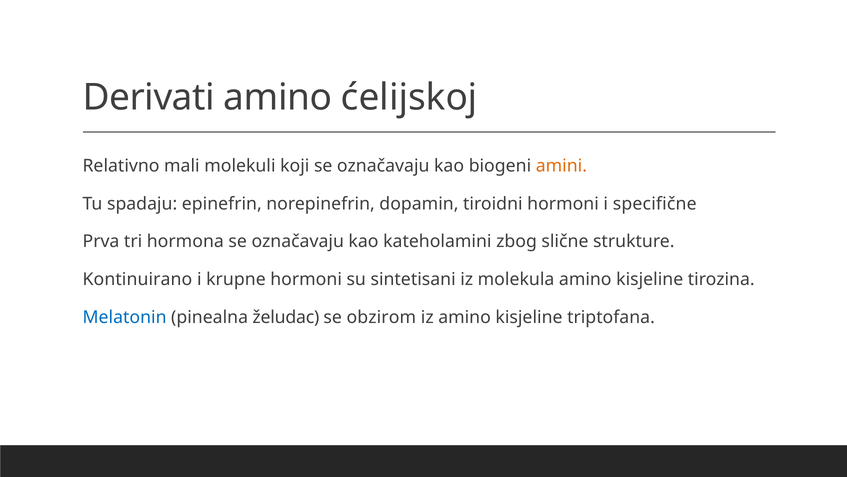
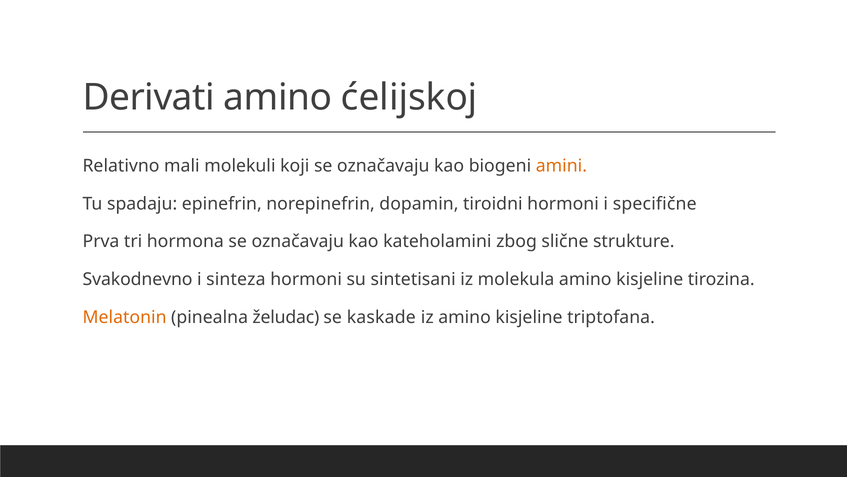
Kontinuirano: Kontinuirano -> Svakodnevno (138, 279)
krupne: krupne -> sinteza (236, 279)
Melatonin colour: blue -> orange (125, 317)
obzirom: obzirom -> kaskade (381, 317)
